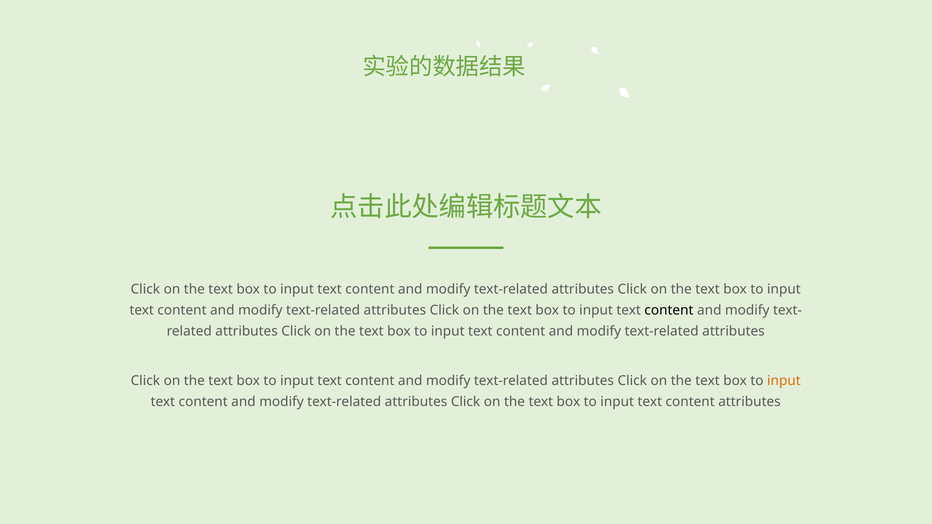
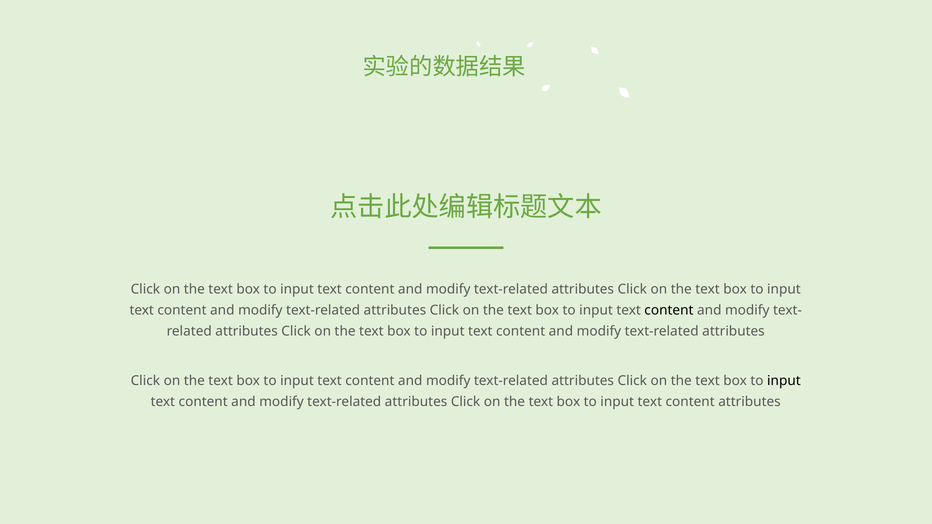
input colour: orange -> black (784, 381)
